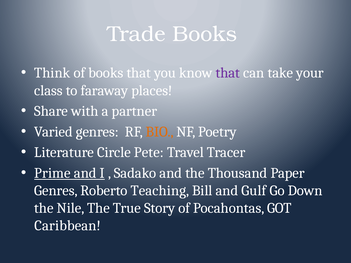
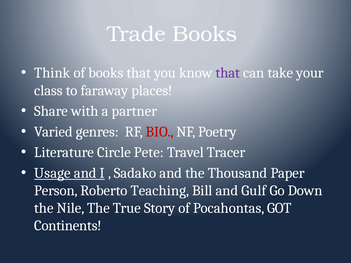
BIO colour: orange -> red (160, 132)
Prime: Prime -> Usage (52, 173)
Genres: Genres -> Person (56, 191)
Caribbean: Caribbean -> Continents (68, 226)
